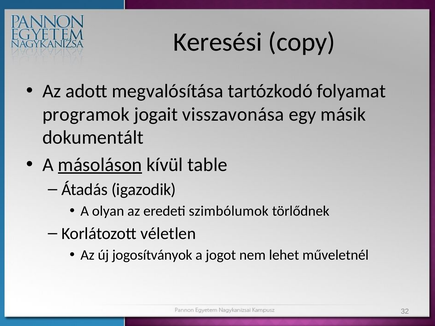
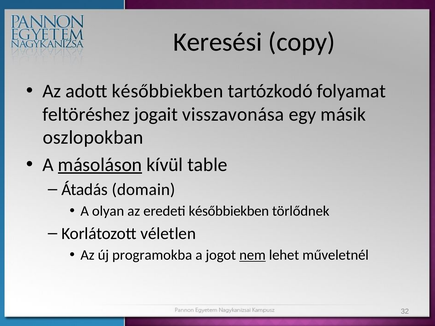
adott megvalósítása: megvalósítása -> későbbiekben (168, 91)
programok: programok -> feltöréshez (86, 114)
dokumentált: dokumentált -> oszlopokban (93, 138)
igazodik: igazodik -> domain (144, 190)
eredeti szimbólumok: szimbólumok -> későbbiekben (229, 211)
jogosítványok: jogosítványok -> programokba (152, 255)
nem underline: none -> present (252, 255)
